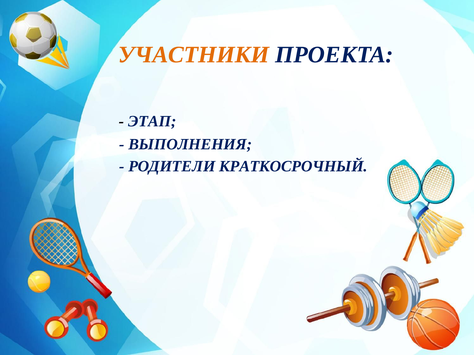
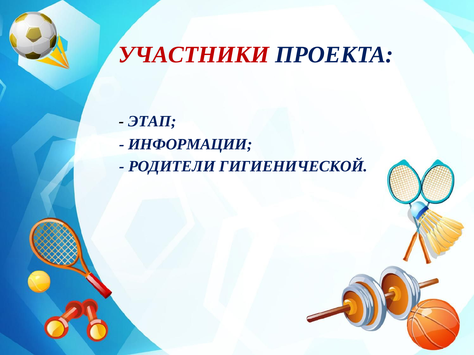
УЧАСТНИКИ colour: orange -> red (194, 55)
ВЫПОЛНЕНИЯ: ВЫПОЛНЕНИЯ -> ИНФОРМАЦИИ (190, 145)
КРАТКОСРОЧНЫЙ: КРАТКОСРОЧНЫЙ -> ГИГИЕНИЧЕСКОЙ (293, 167)
